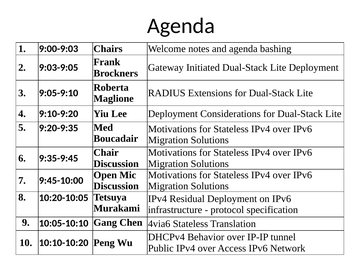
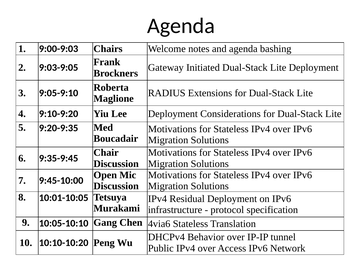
10:20-10:05: 10:20-10:05 -> 10:01-10:05 (64, 198)
